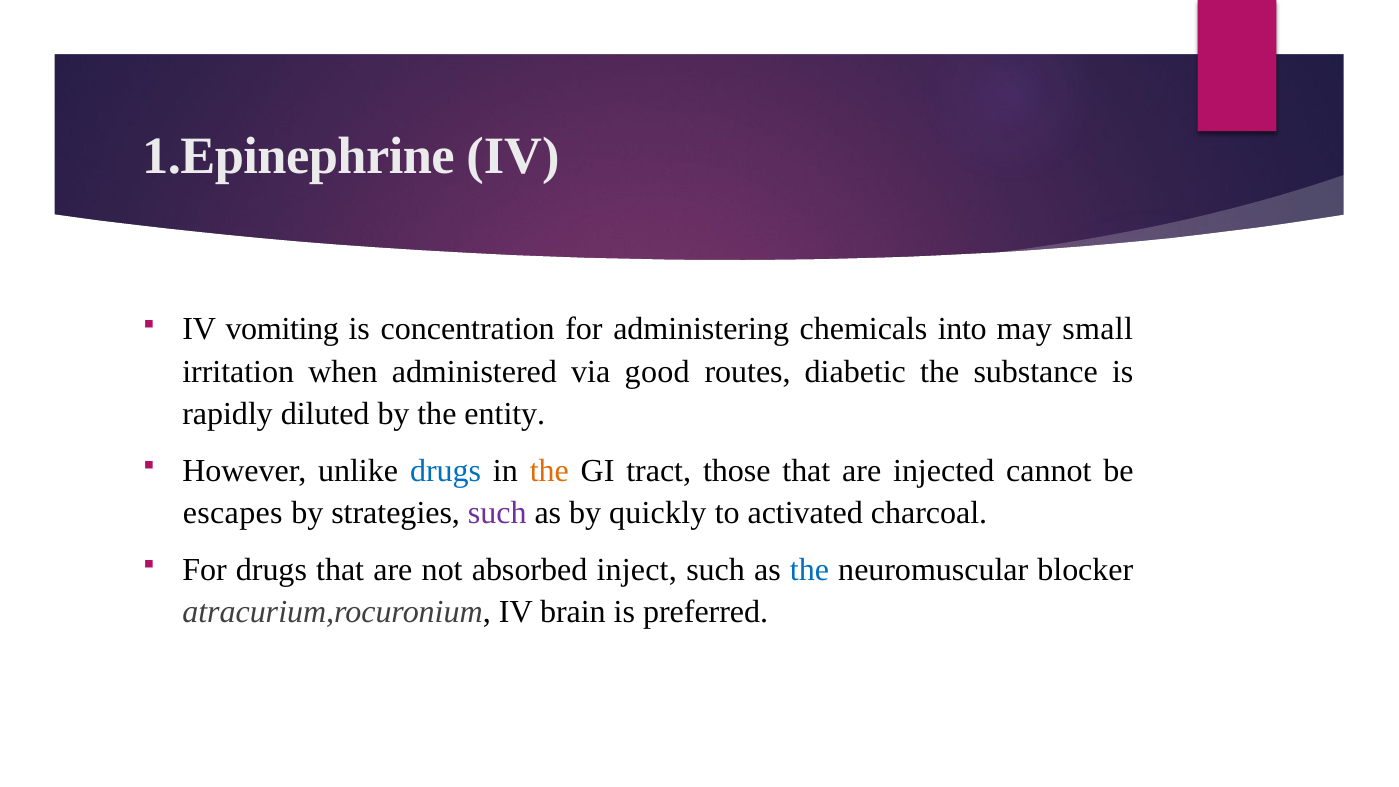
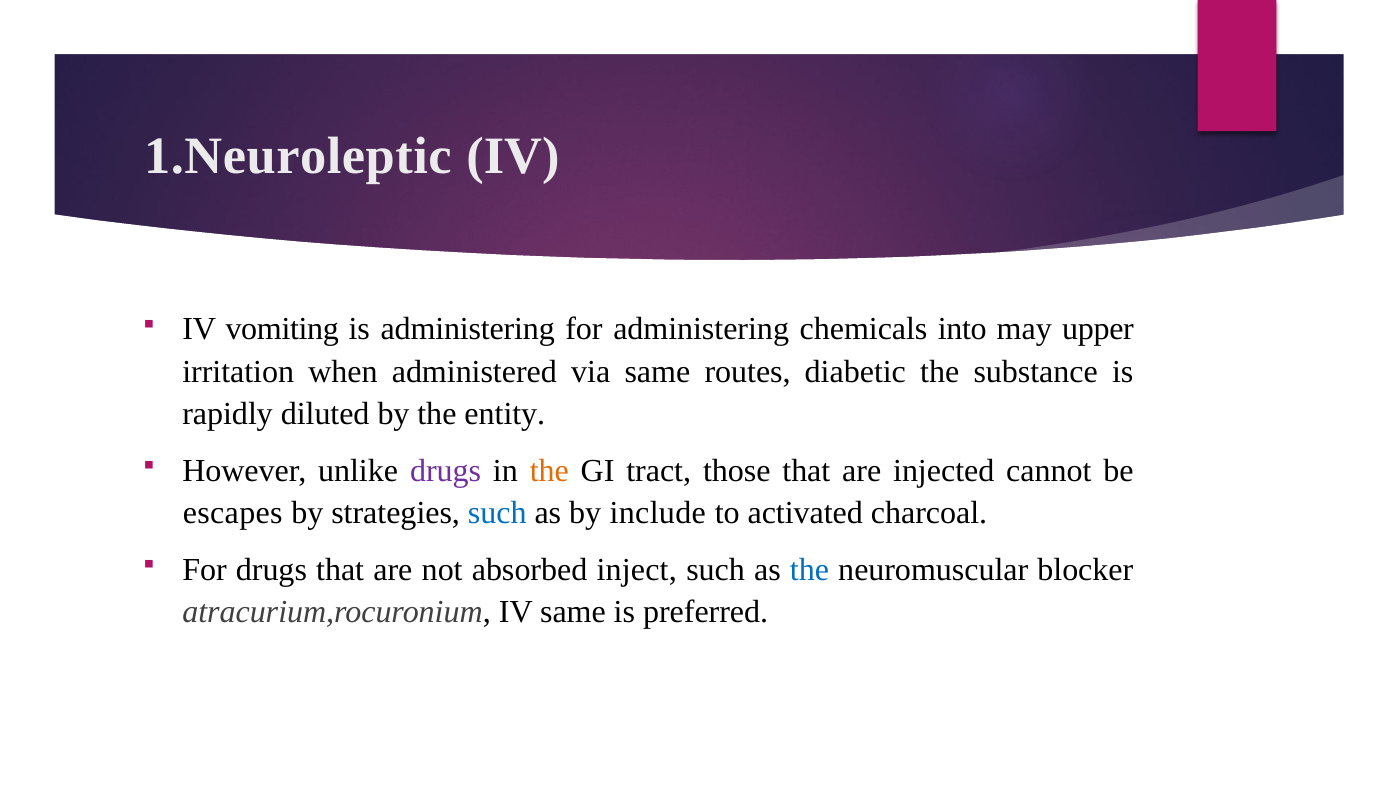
1.Epinephrine: 1.Epinephrine -> 1.Neuroleptic (298, 156)
is concentration: concentration -> administering (468, 329)
small: small -> upper (1098, 329)
via good: good -> same (657, 372)
drugs colour: blue -> purple (446, 471)
such colour: purple -> blue (497, 513)
quickly: quickly -> include (658, 513)
IV brain: brain -> same (573, 612)
